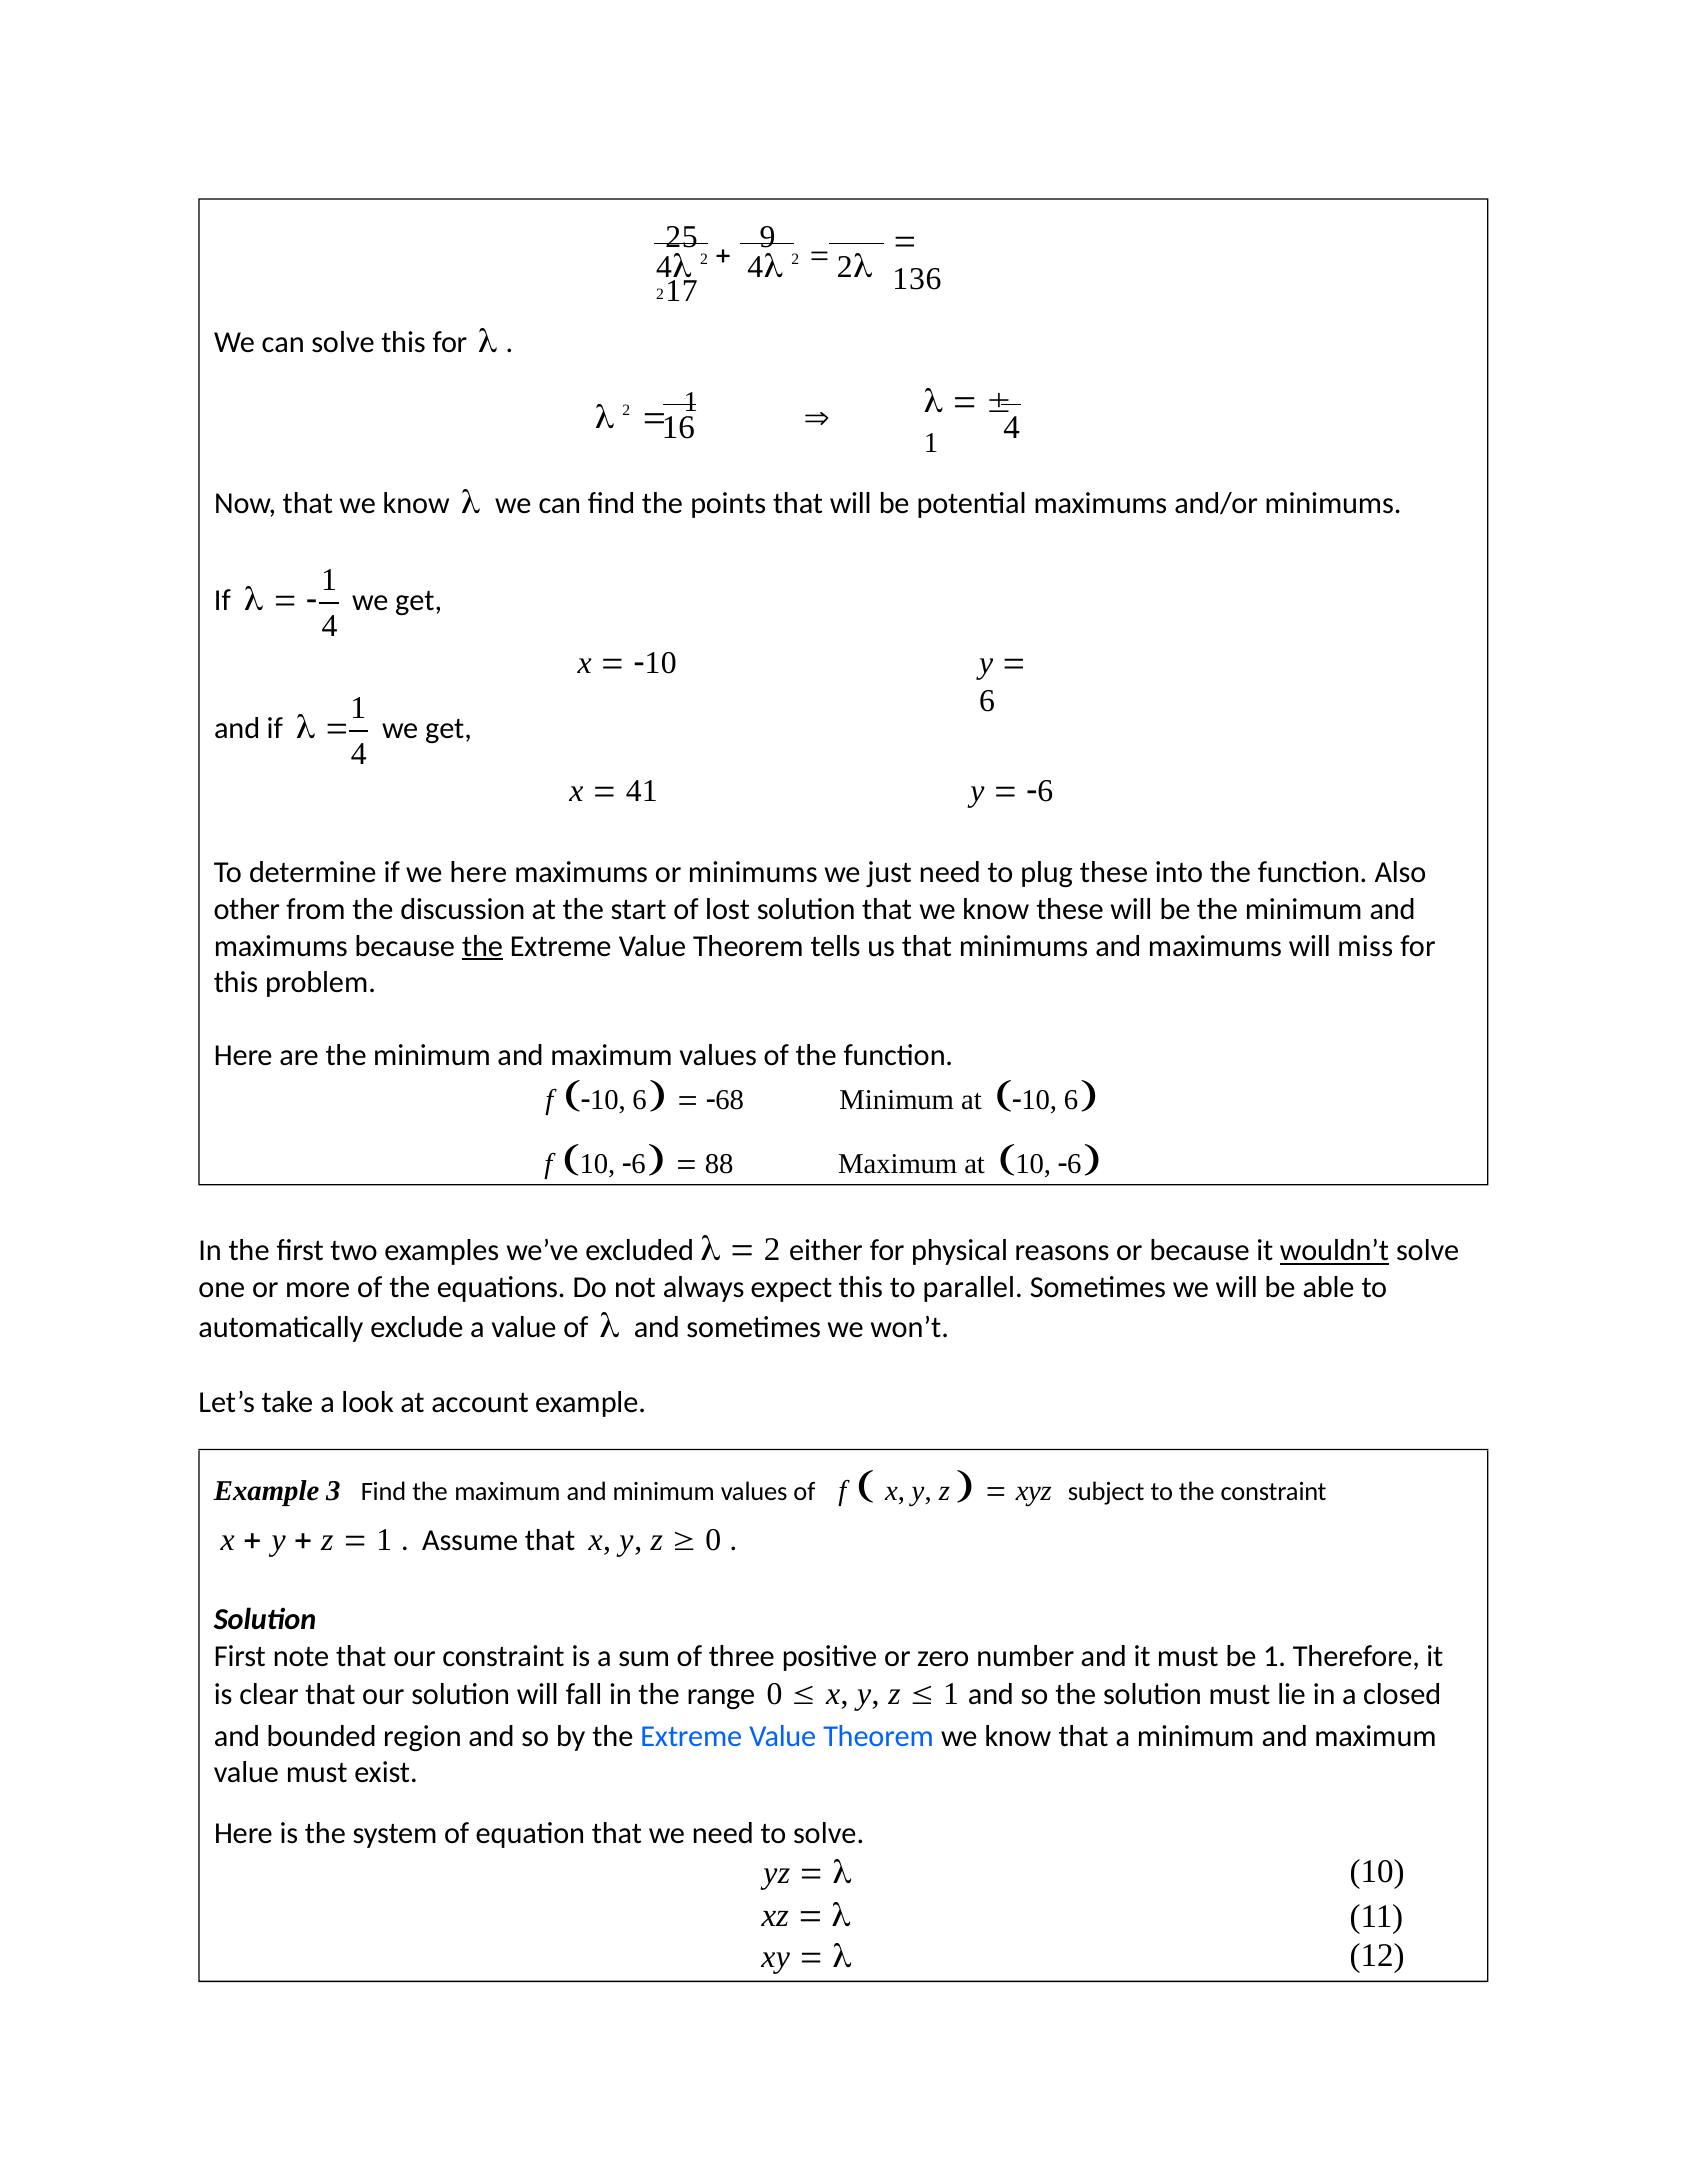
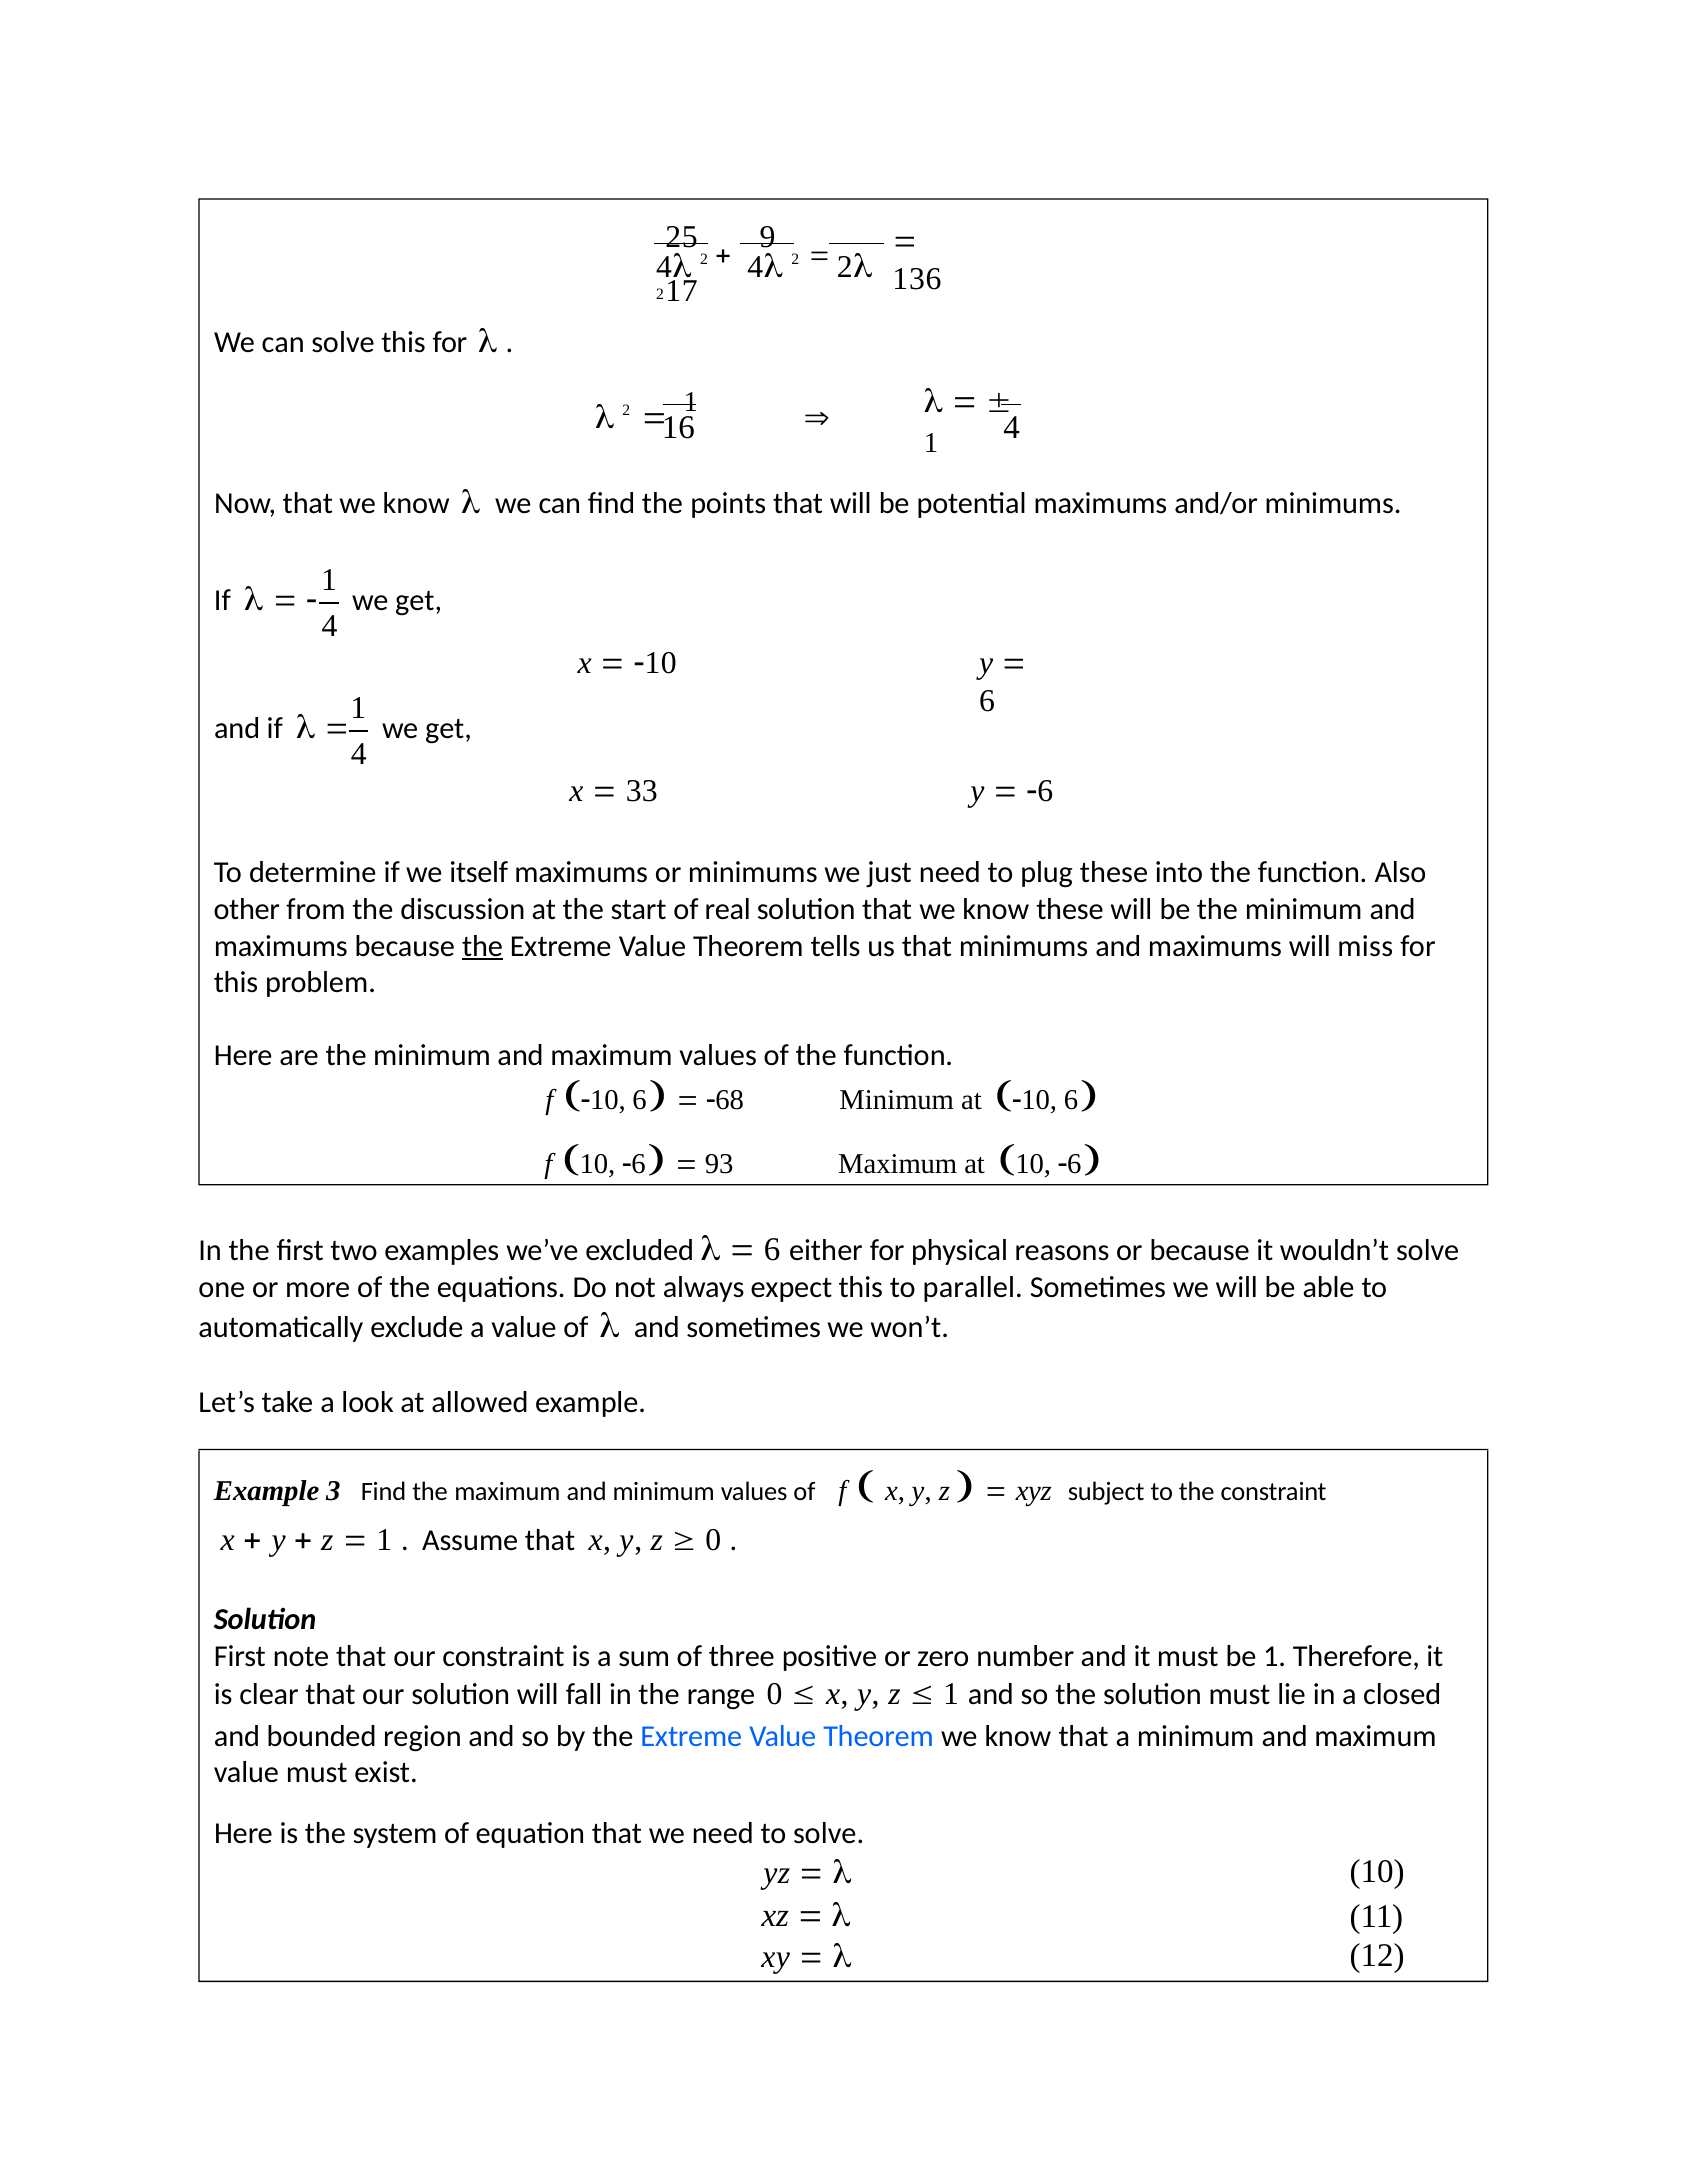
41: 41 -> 33 (642, 792)
we here: here -> itself (479, 873)
lost: lost -> real (728, 910)
88: 88 -> 93 (719, 1164)
2: 2 -> 6 (772, 1250)
wouldn’t underline: present -> none (1334, 1251)
account: account -> allowed (480, 1402)
